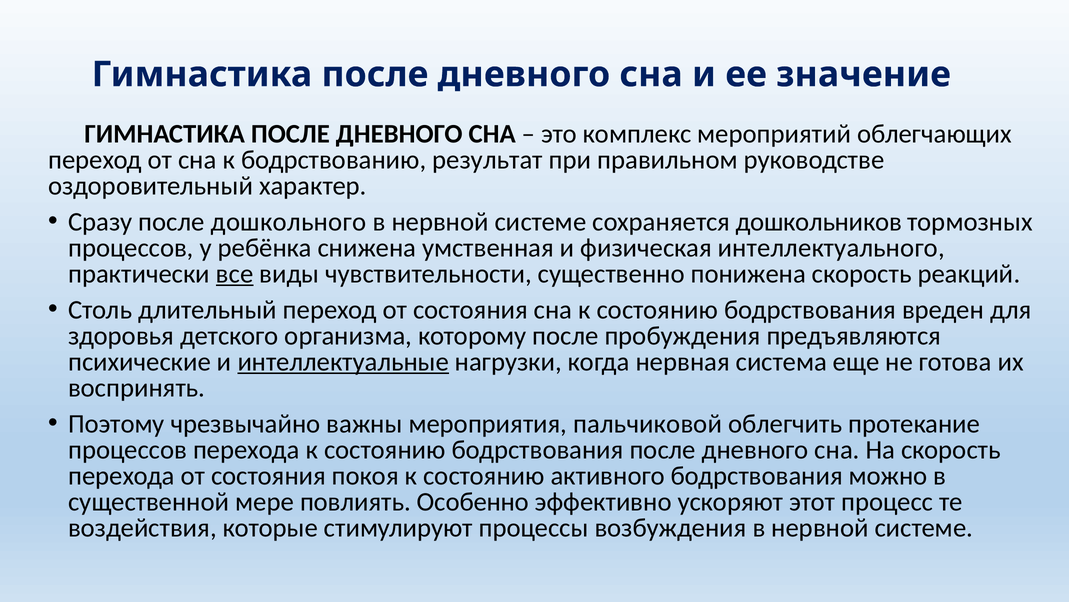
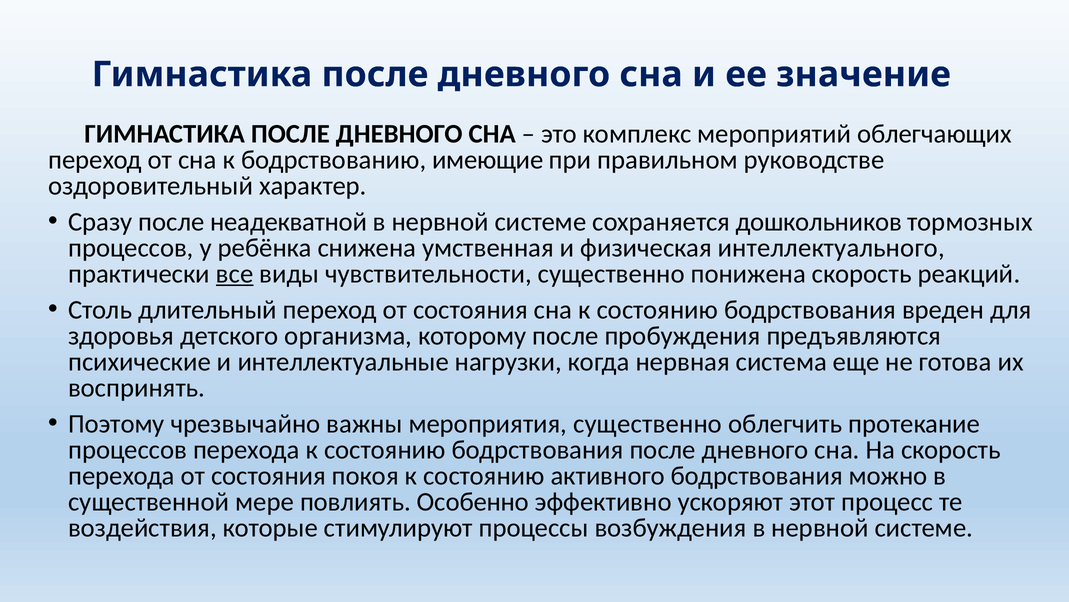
результат: результат -> имеющие (488, 160)
дошкольного: дошкольного -> неадекватной (289, 222)
интеллектуальные underline: present -> none (343, 361)
мероприятия пальчиковой: пальчиковой -> существенно (648, 423)
